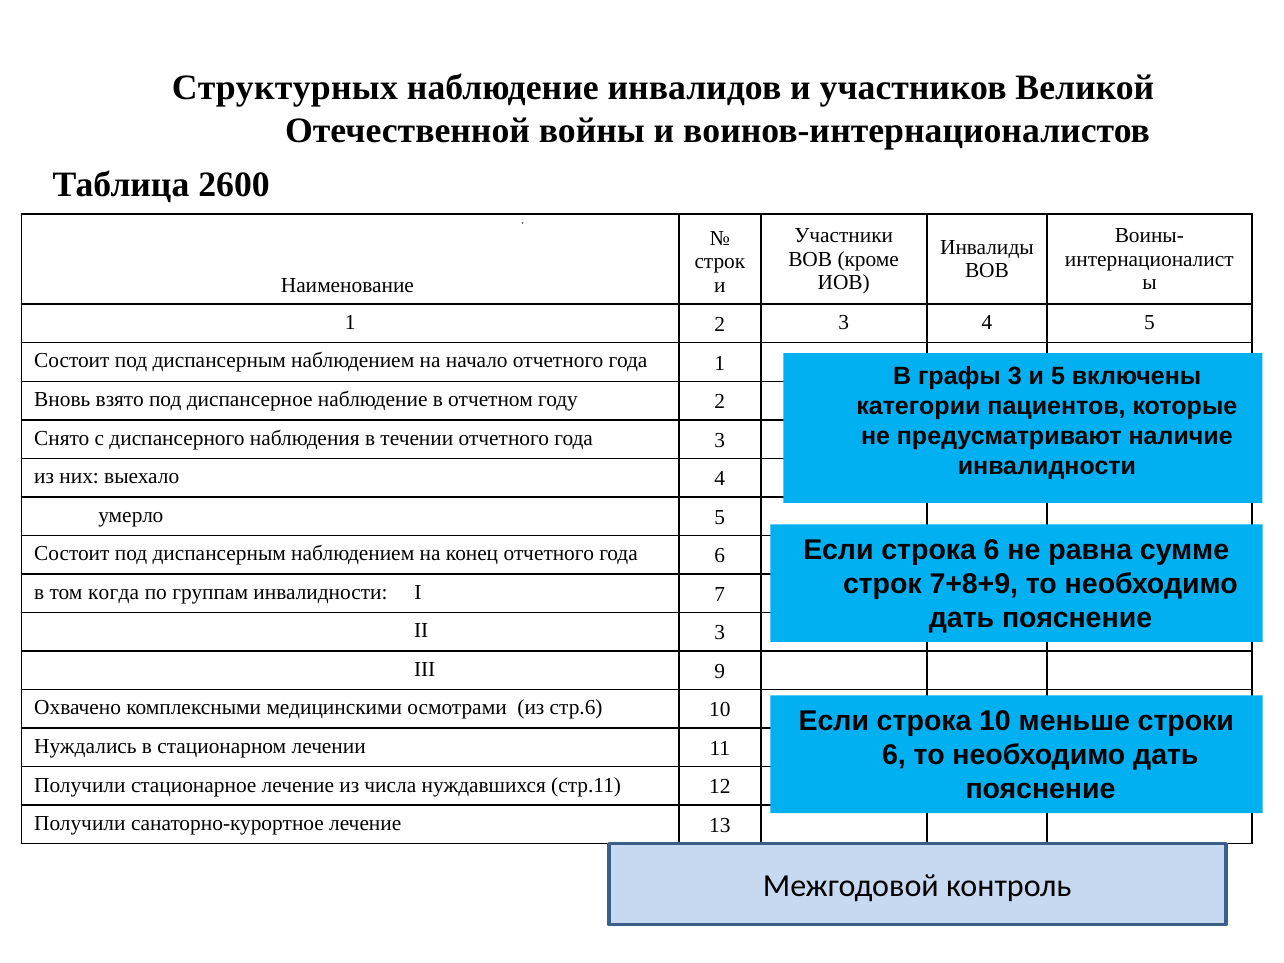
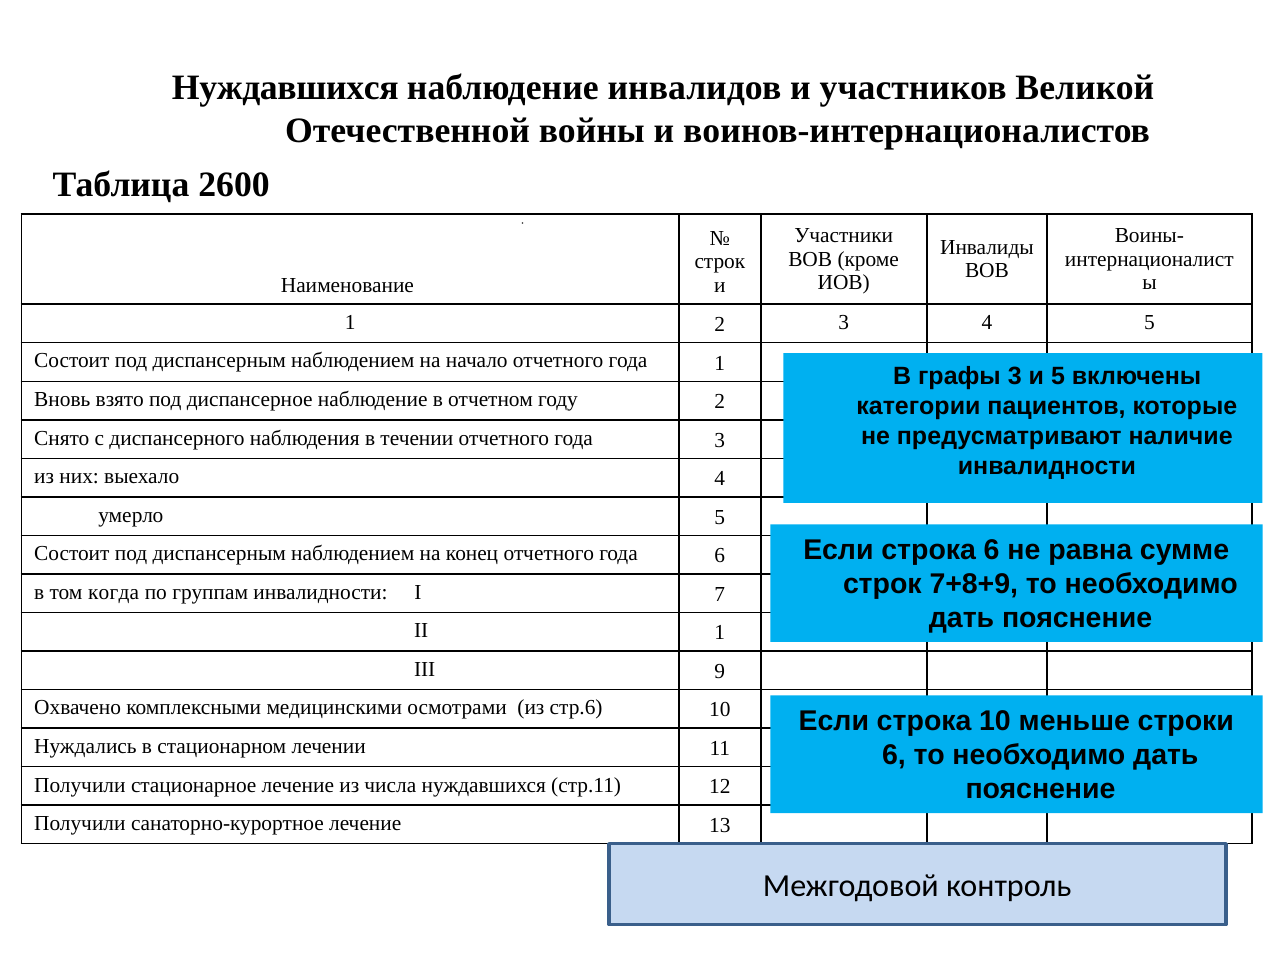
Структурных: Структурных -> Нуждавшихся (285, 88)
II 3: 3 -> 1 (720, 633)
